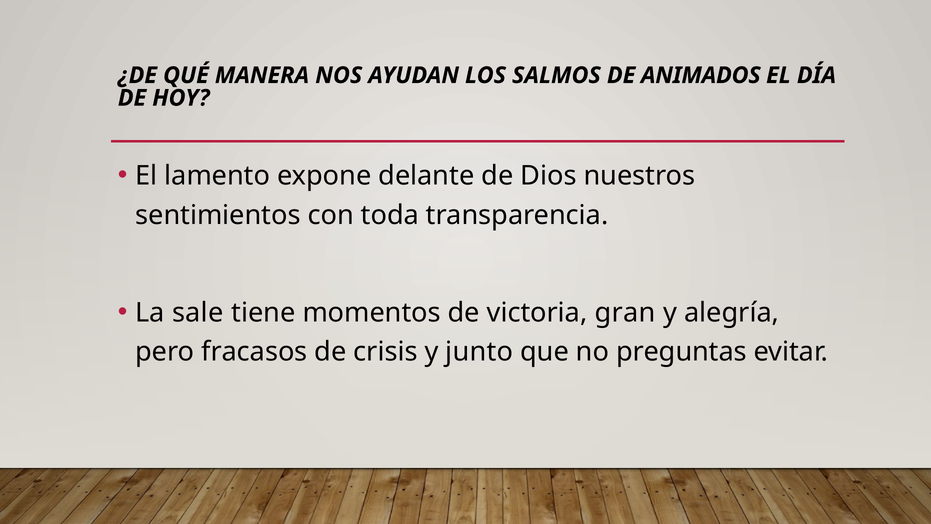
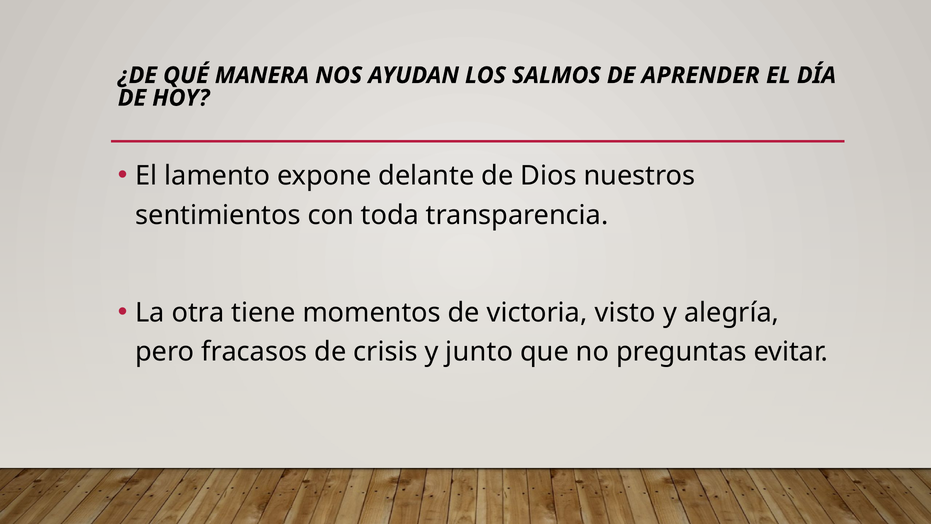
ANIMADOS: ANIMADOS -> APRENDER (701, 75)
sale: sale -> otra (198, 313)
gran: gran -> visto (625, 313)
